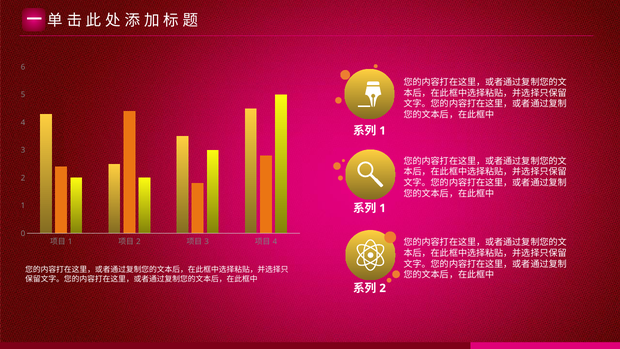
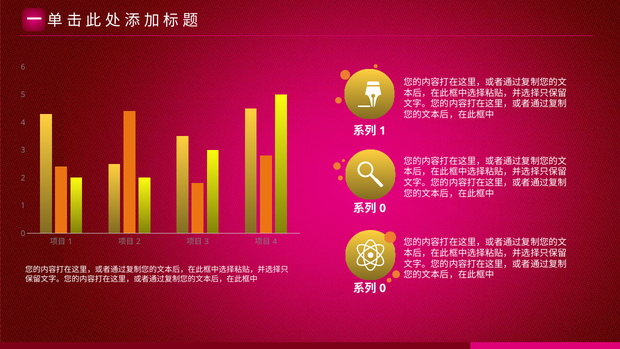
1: 1 -> 0 (383, 208)
2: 2 -> 0 (383, 288)
